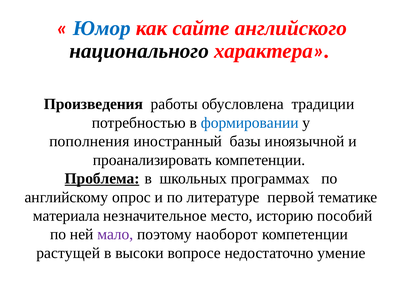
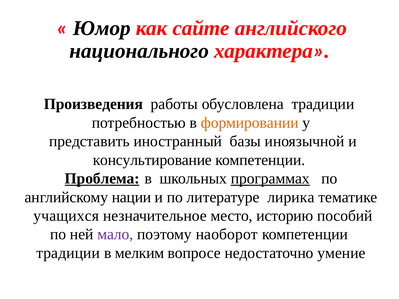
Юмор colour: blue -> black (102, 28)
формировании colour: blue -> orange (250, 123)
пополнения: пополнения -> представить (89, 141)
проанализировать: проанализировать -> консультирование (152, 160)
программах underline: none -> present (270, 179)
опрос: опрос -> нации (132, 197)
первой: первой -> лирика (291, 197)
материала: материала -> учащихся (66, 216)
растущей: растущей -> традиции (68, 253)
высоки: высоки -> мелким (140, 253)
